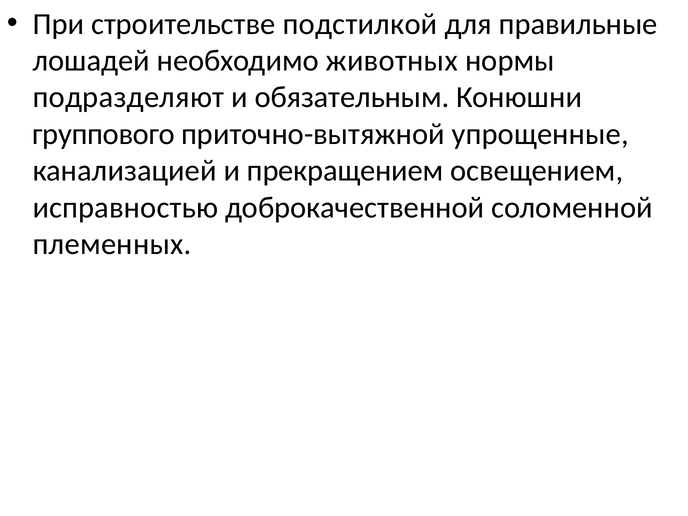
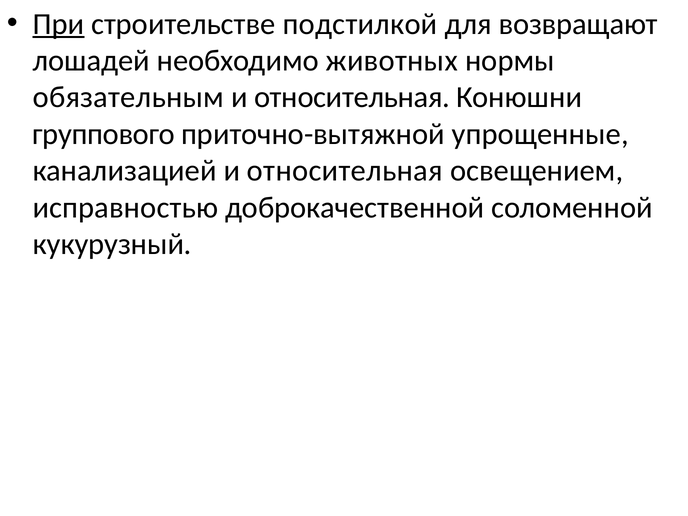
При underline: none -> present (58, 24)
правильные: правильные -> возвращают (578, 24)
подразделяют: подразделяют -> обязательным (128, 97)
обязательным: обязательным -> относительная (352, 97)
канализацией и прекращением: прекращением -> относительная (345, 171)
племенных: племенных -> кукурузный (112, 244)
